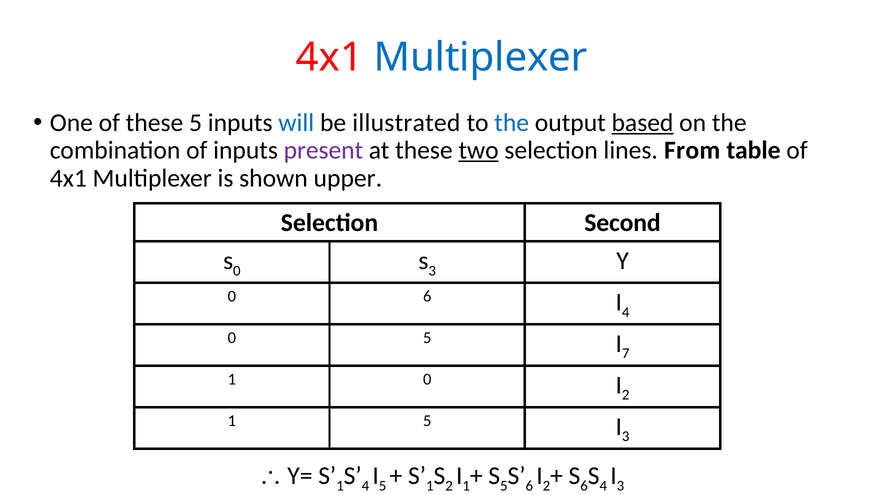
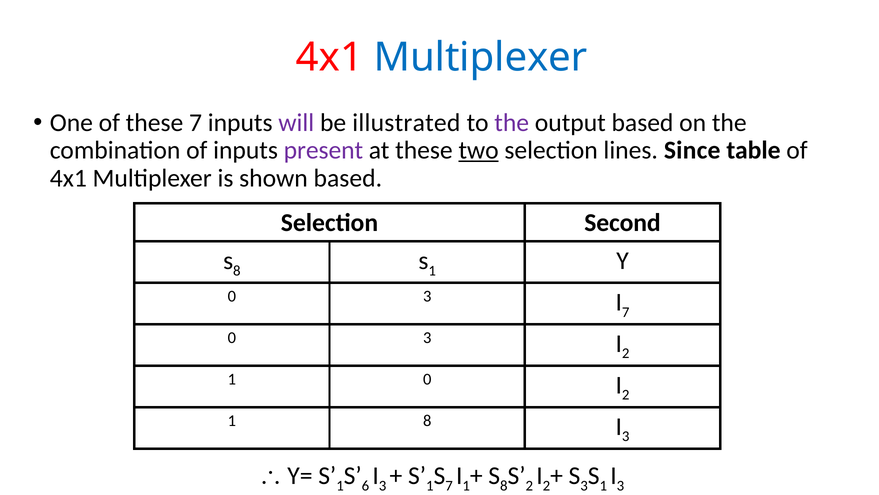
these 5: 5 -> 7 (196, 123)
will colour: blue -> purple (296, 123)
the colour: blue -> purple (512, 123)
based underline: present -> none (642, 123)
From: From -> Since (692, 150)
shown upper: upper -> based (348, 178)
0: 0 -> 8 (237, 270)
3: 3 -> 1 (432, 270)
6: 6 -> 3 (427, 296)
4: 4 -> 7 (626, 312)
5: 5 -> 3 (427, 338)
7: 7 -> 2 (626, 353)
1 5: 5 -> 8 (427, 420)
4: 4 -> 6 (365, 485)
5: 5 -> 3 (383, 485)
2: 2 -> 7 (449, 485)
5: 5 -> 8 (504, 485)
6: 6 -> 2 (529, 485)
6: 6 -> 3 (584, 485)
4: 4 -> 1 (603, 485)
